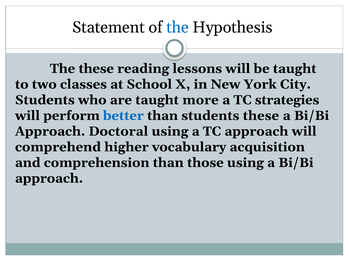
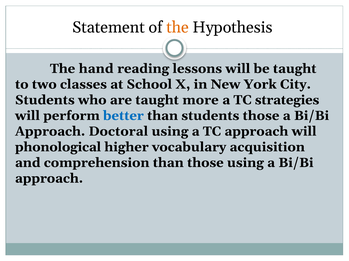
the colour: blue -> orange (178, 27)
The these: these -> hand (96, 69)
students these: these -> those (261, 116)
comprehend: comprehend -> phonological (58, 147)
